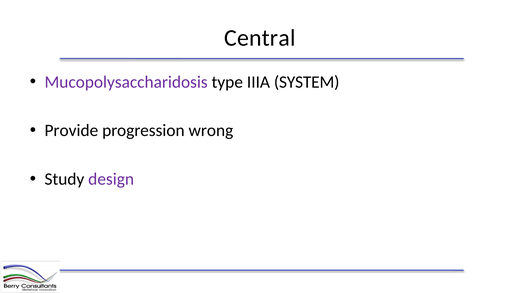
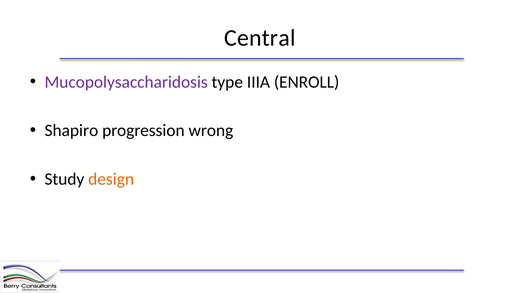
SYSTEM: SYSTEM -> ENROLL (307, 82)
Provide: Provide -> Shapiro (71, 130)
design colour: purple -> orange (111, 179)
